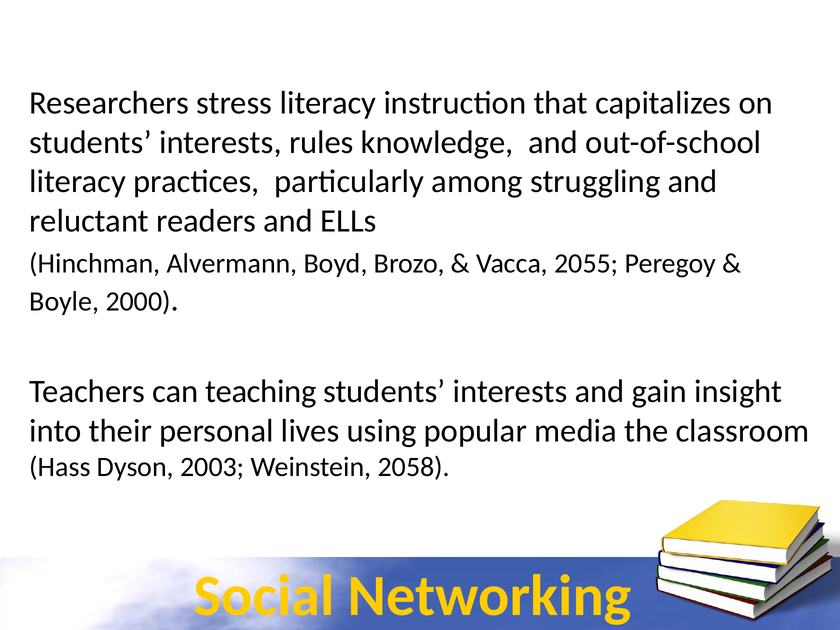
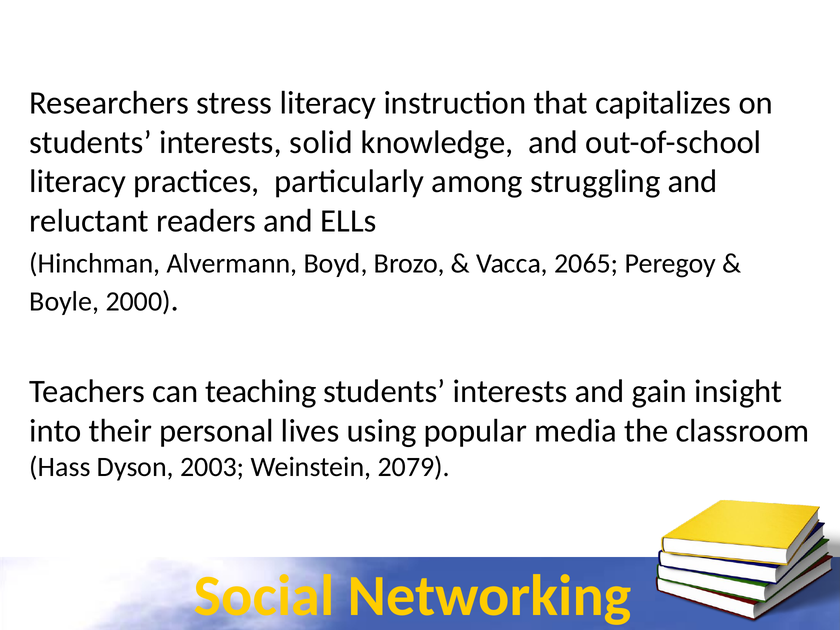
rules: rules -> solid (321, 142)
2055: 2055 -> 2065 (586, 263)
2058: 2058 -> 2079 (414, 467)
